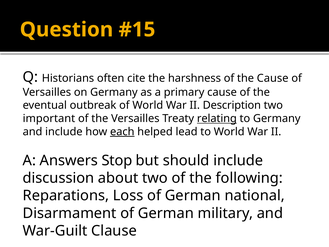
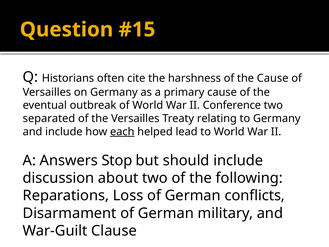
Description: Description -> Conference (232, 105)
important: important -> separated (49, 118)
relating underline: present -> none (217, 118)
national: national -> conflicts (255, 195)
